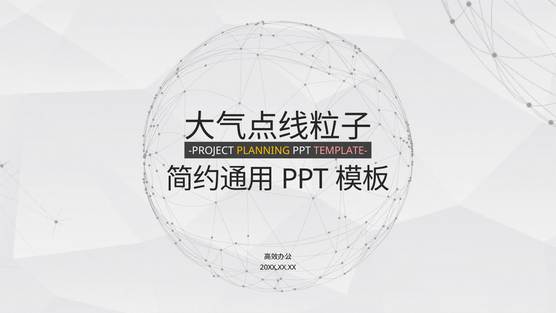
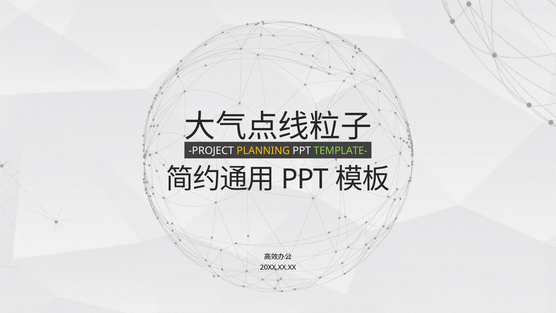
TEMPLATE- colour: pink -> light green (341, 151)
